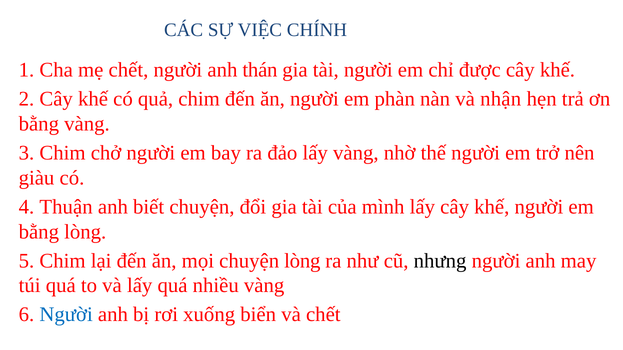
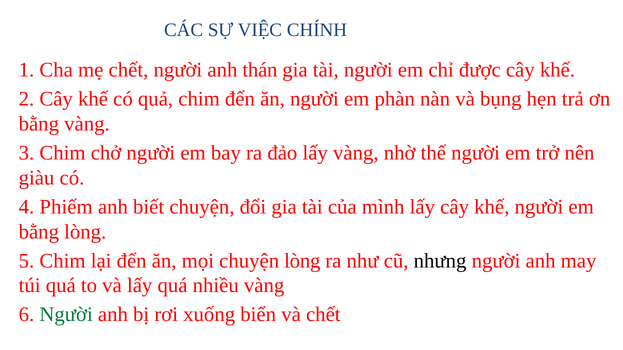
nhận: nhận -> bụng (501, 99)
Thuận: Thuận -> Phiếm (66, 207)
Người colour: blue -> green (66, 315)
